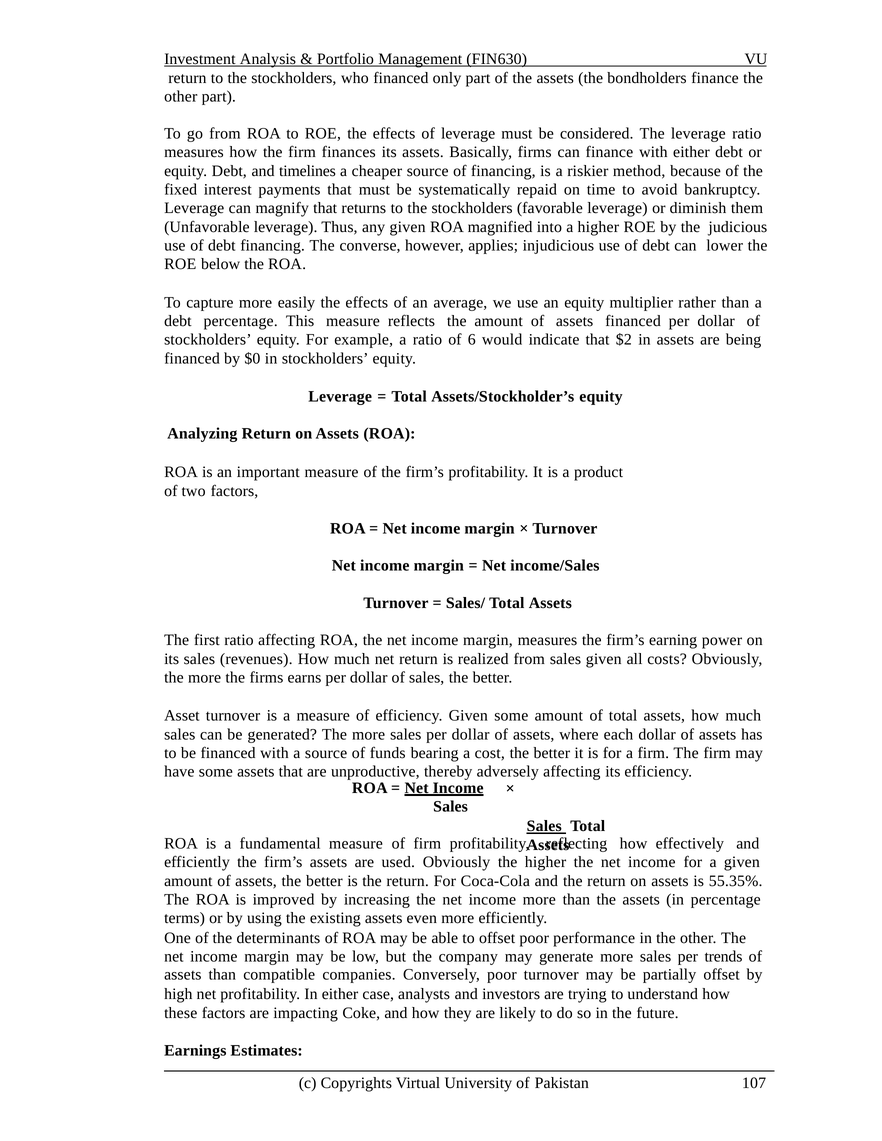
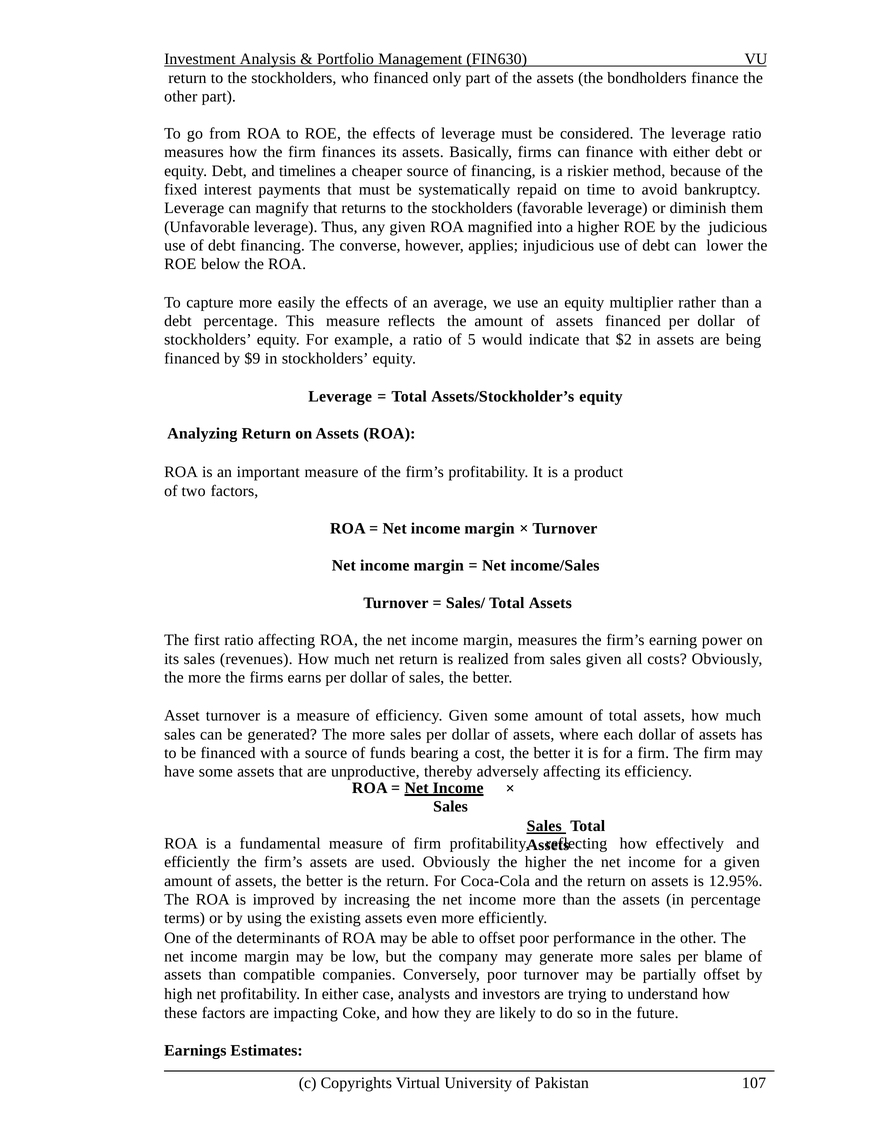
6: 6 -> 5 (472, 340)
$0: $0 -> $9 (252, 358)
55.35%: 55.35% -> 12.95% (736, 881)
trends: trends -> blame (723, 957)
